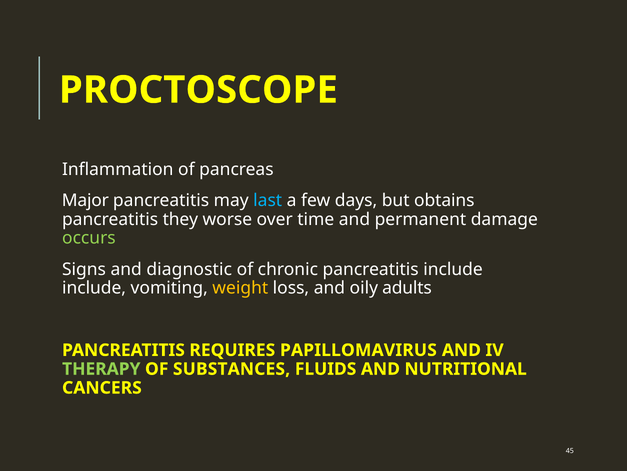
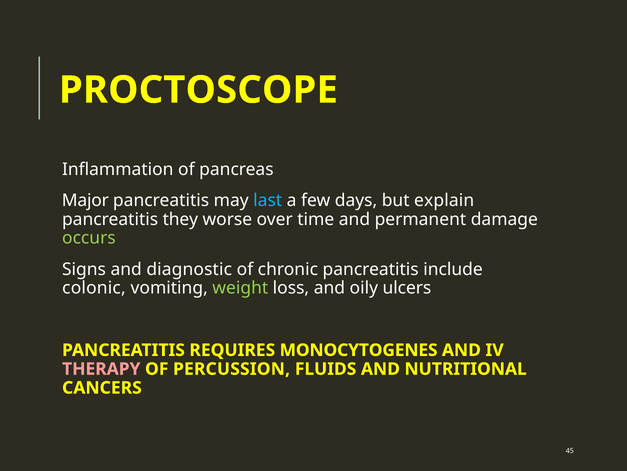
obtains: obtains -> explain (444, 200)
include: include -> colonic (94, 288)
weight colour: yellow -> light green (240, 288)
adults: adults -> ulcers (407, 288)
PAPILLOMAVIRUS: PAPILLOMAVIRUS -> MONOCYTOGENES (359, 350)
THERAPY colour: light green -> pink (101, 368)
SUBSTANCES: SUBSTANCES -> PERCUSSION (232, 368)
